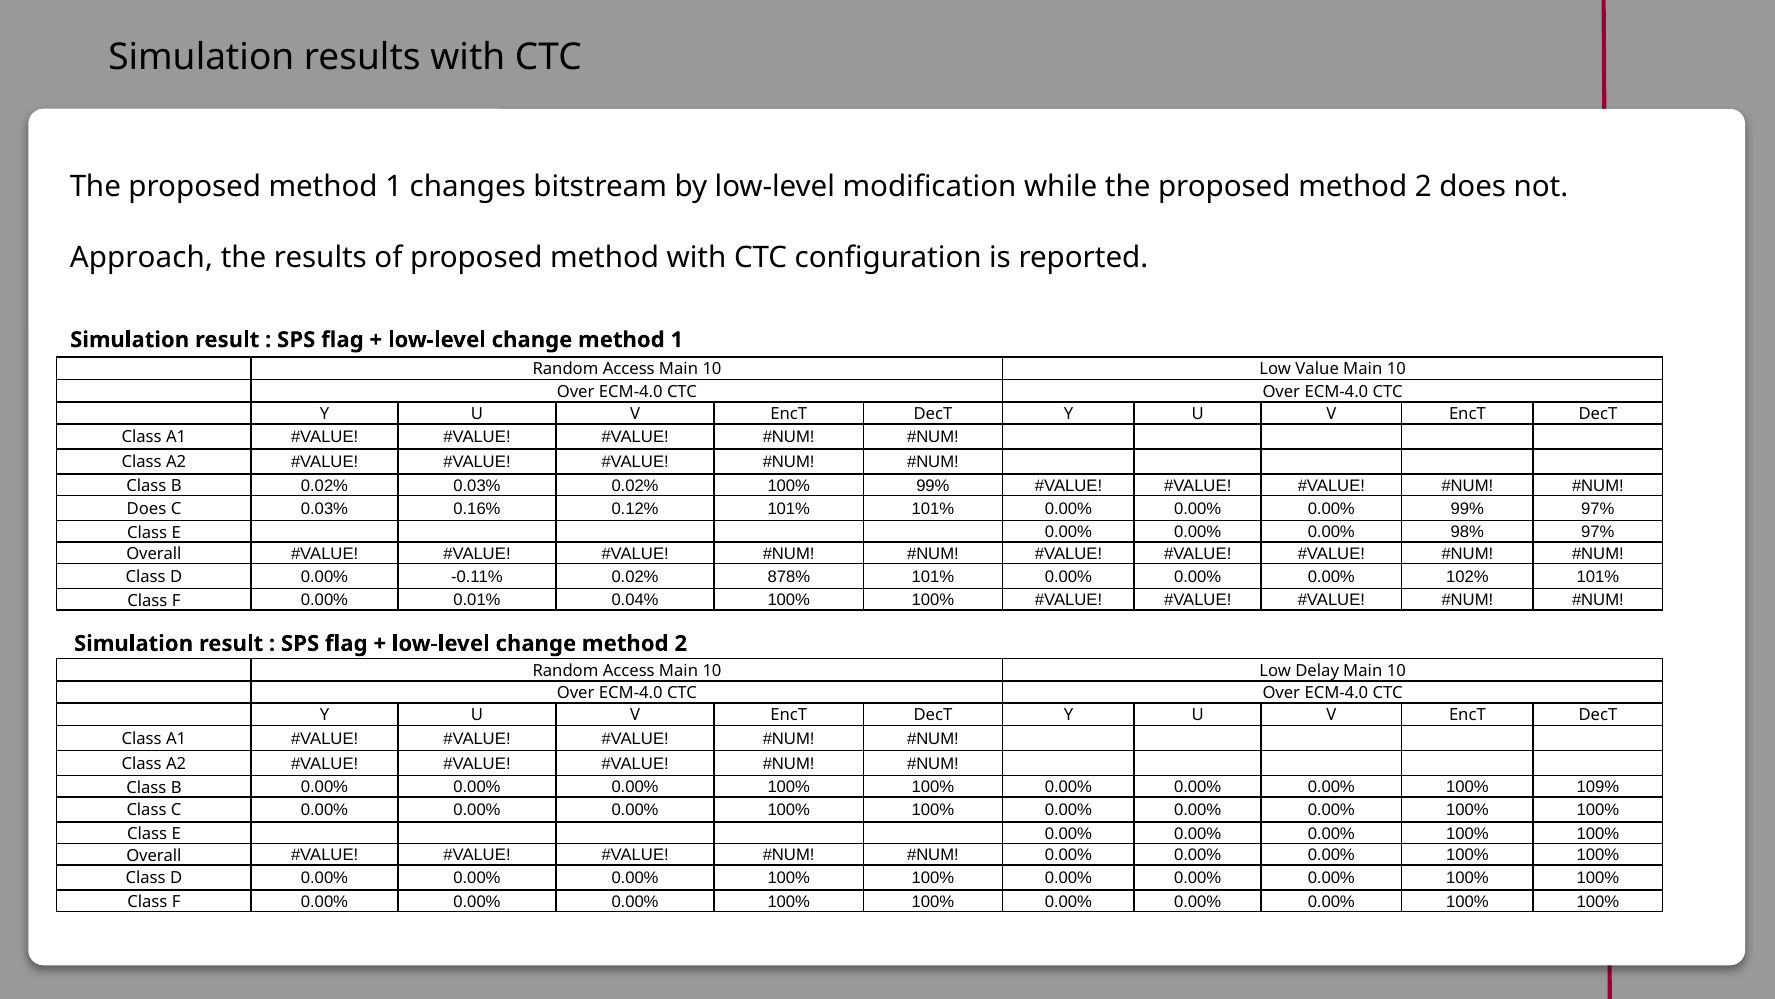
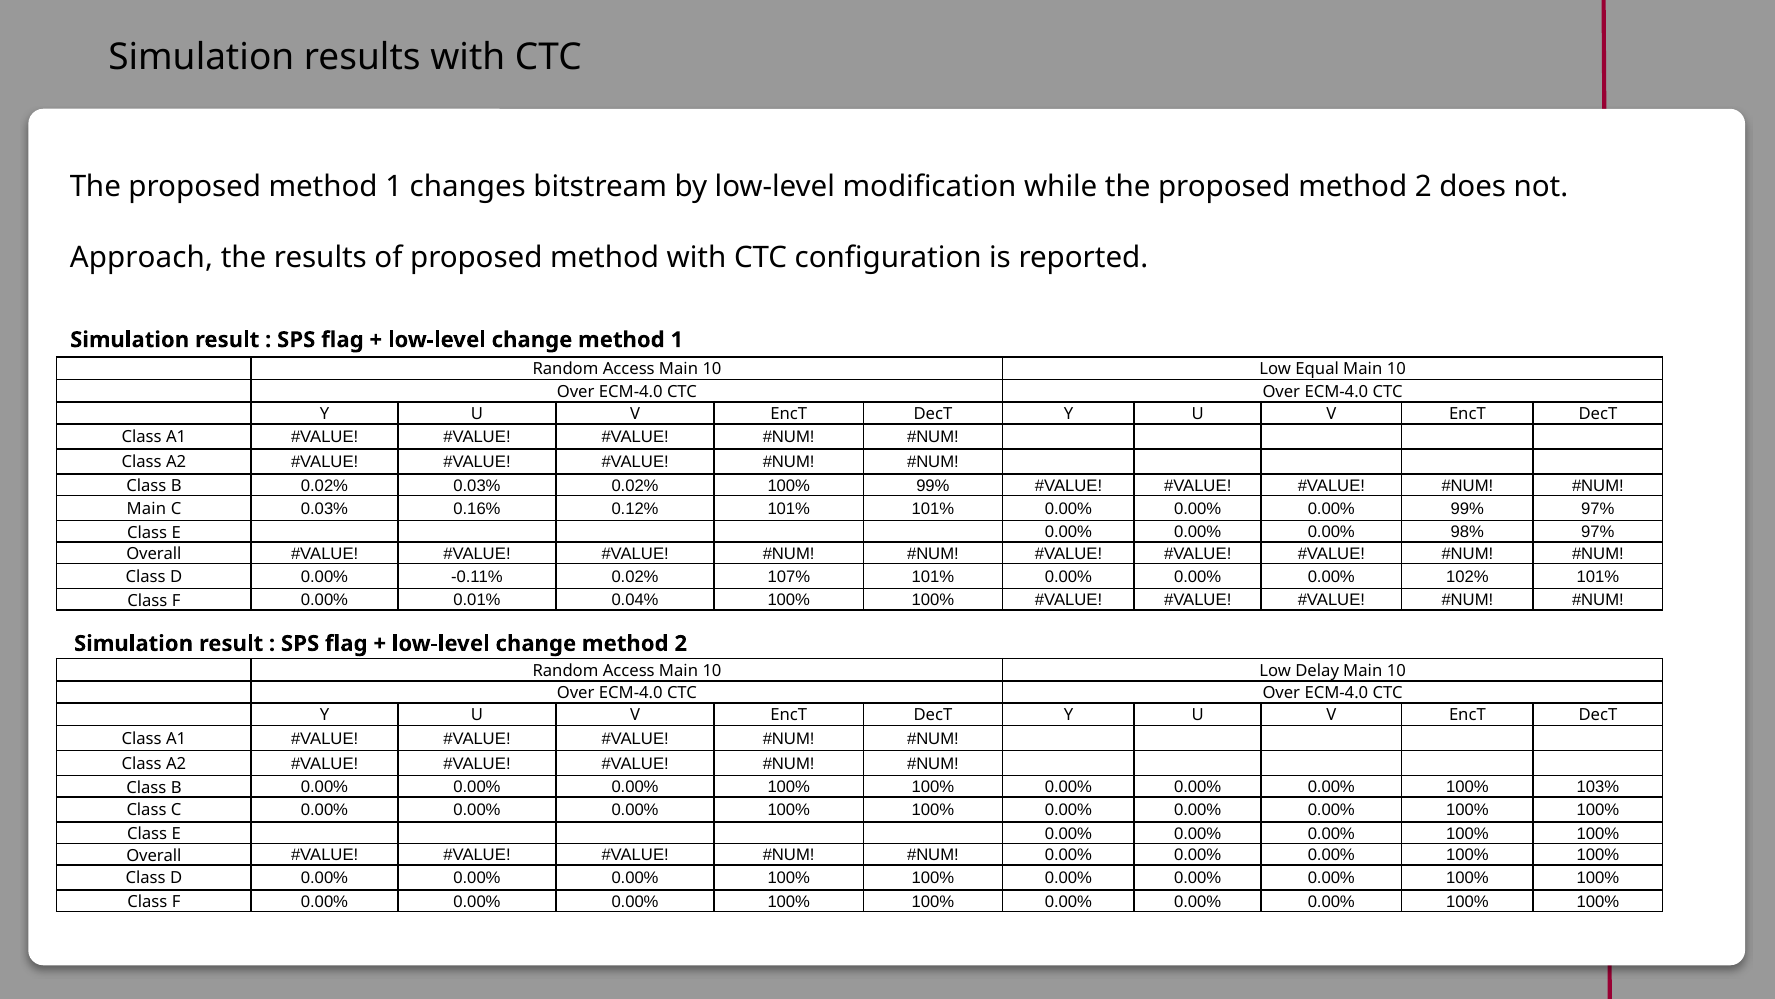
Value: Value -> Equal (1317, 369)
Does: Does -> Main (146, 509)
878%: 878% -> 107% (789, 577)
109%: 109% -> 103% (1598, 787)
